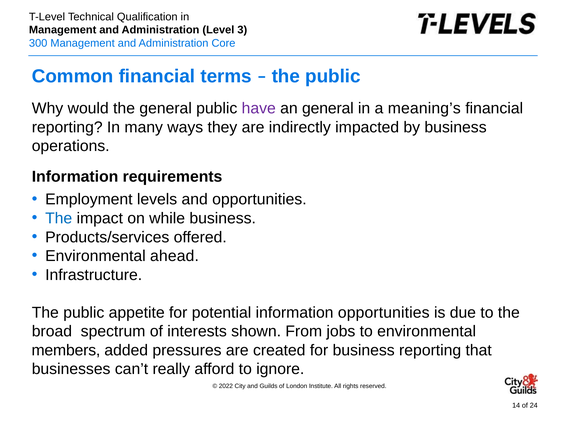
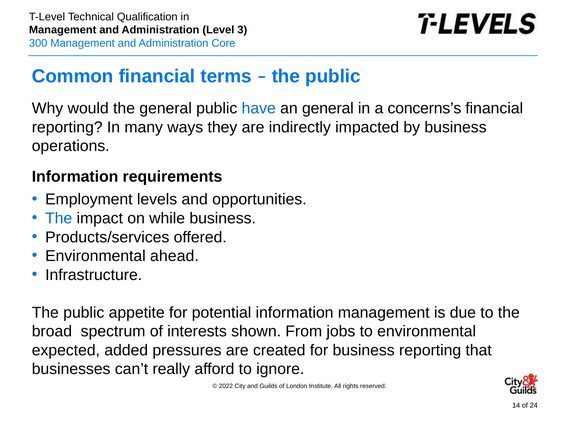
have colour: purple -> blue (259, 108)
meaning’s: meaning’s -> concerns’s (424, 108)
information opportunities: opportunities -> management (384, 313)
members: members -> expected (66, 351)
